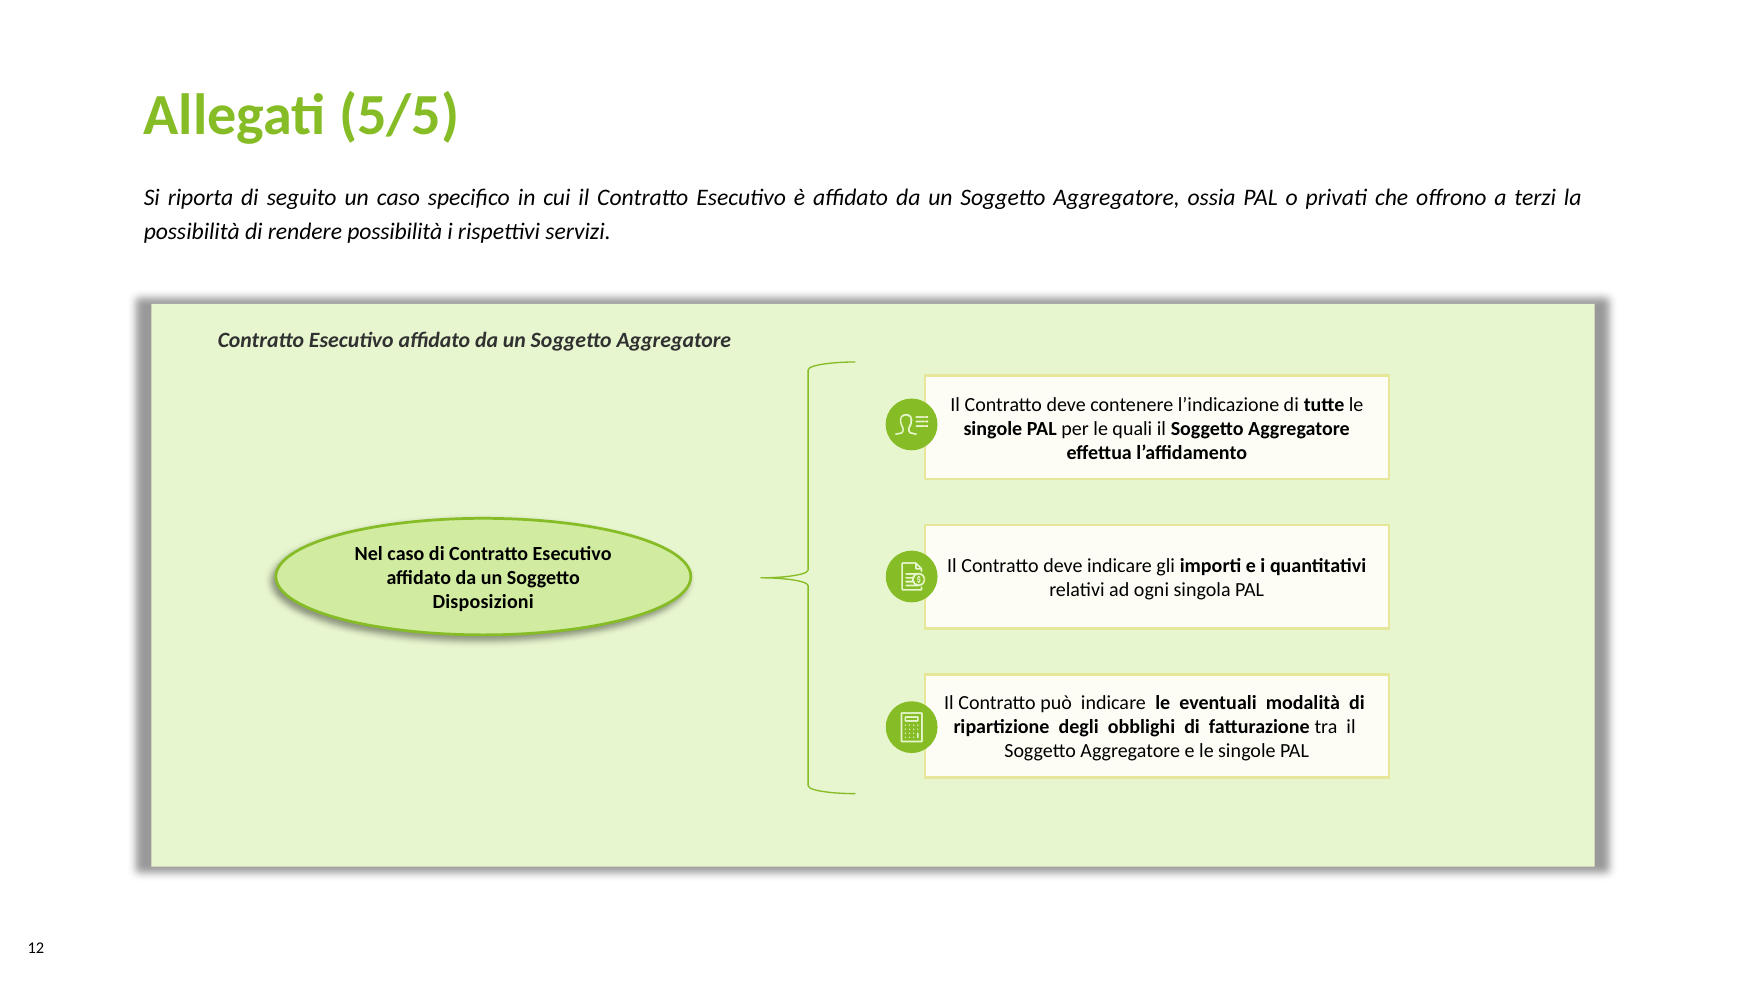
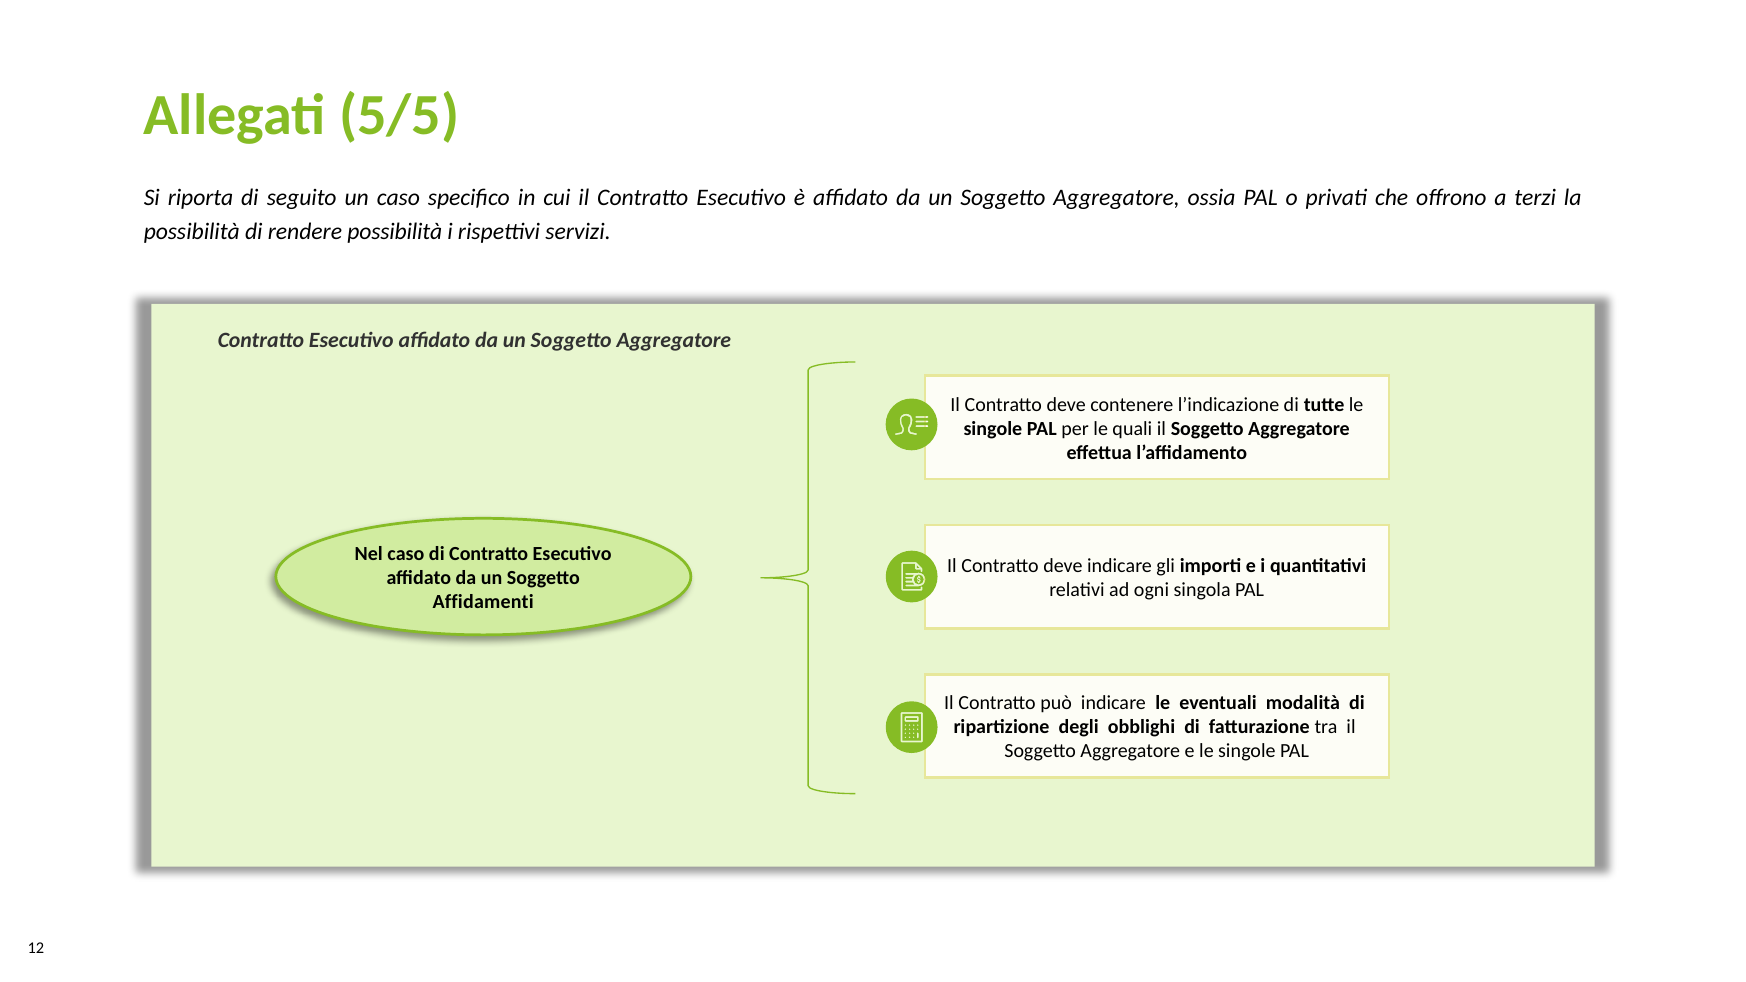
Disposizioni: Disposizioni -> Affidamenti (483, 602)
